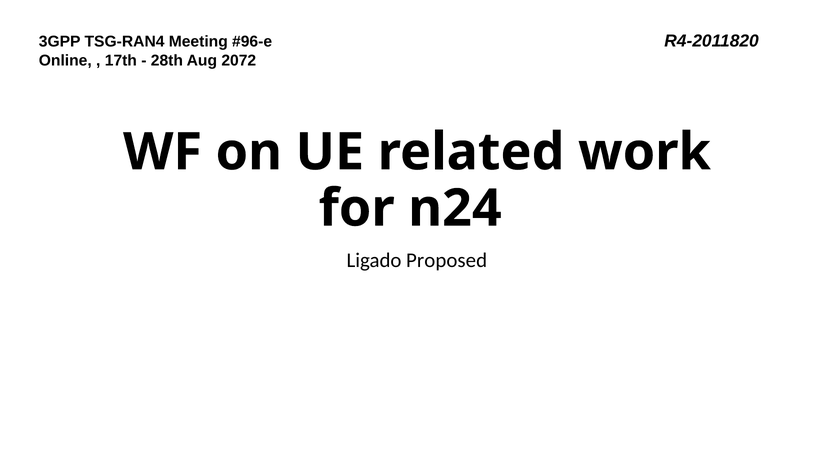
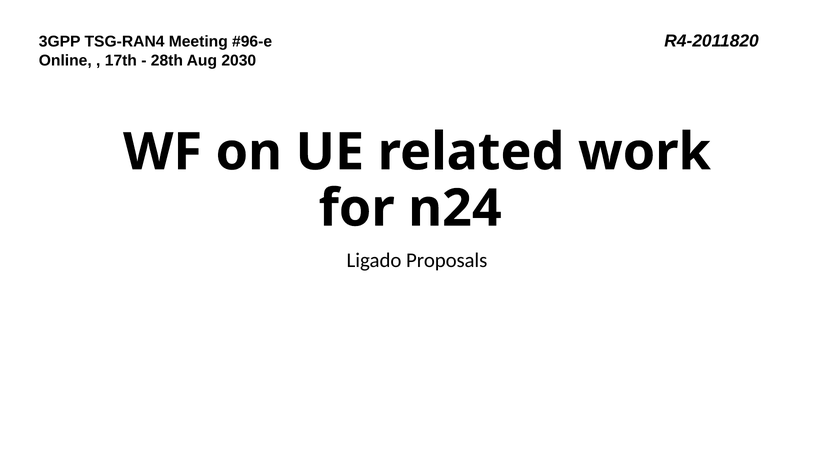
2072: 2072 -> 2030 (239, 61)
Proposed: Proposed -> Proposals (447, 261)
